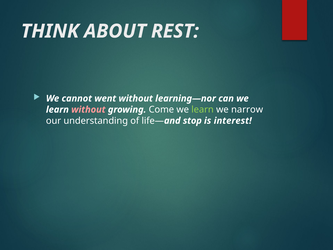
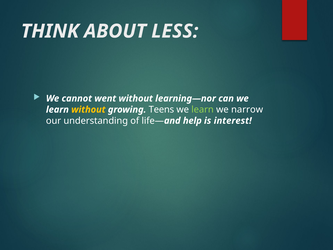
REST: REST -> LESS (175, 31)
without colour: pink -> yellow (88, 109)
Come: Come -> Teens (161, 109)
stop: stop -> help (192, 121)
